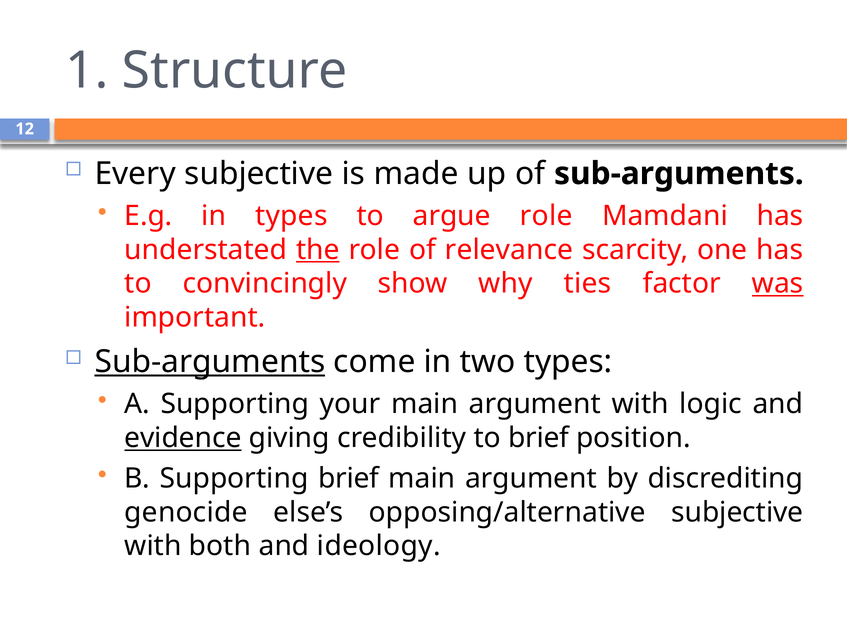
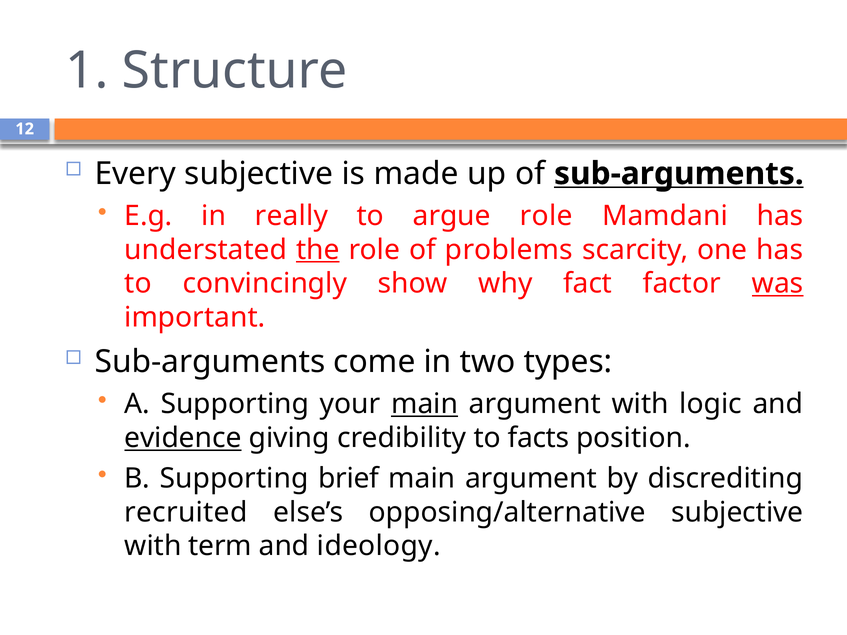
sub-arguments underline: none -> present (679, 174)
in types: types -> really (291, 216)
relevance: relevance -> problems (509, 250)
ties: ties -> fact (588, 284)
Sub-arguments underline: present -> none (210, 362)
main underline: none -> present (425, 404)
to brief: brief -> facts (539, 438)
genocide: genocide -> recruited (186, 512)
both: both -> term (220, 546)
